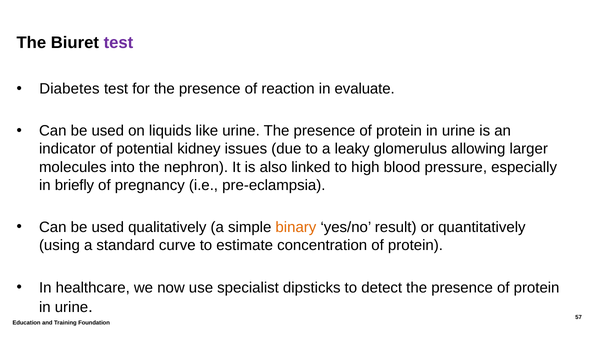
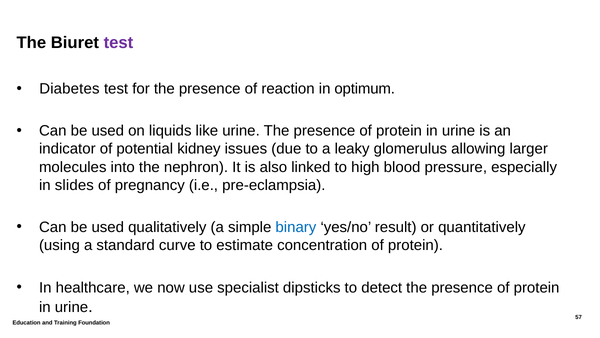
evaluate: evaluate -> optimum (365, 89)
briefly: briefly -> slides (74, 185)
binary colour: orange -> blue (296, 227)
